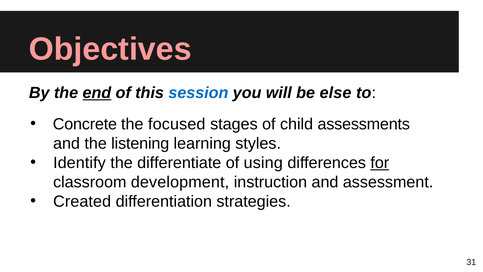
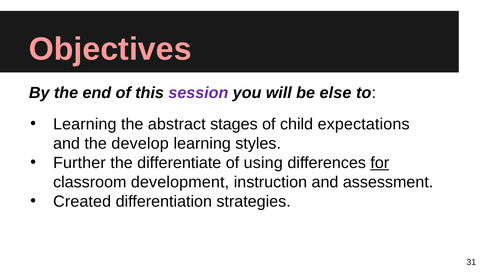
end underline: present -> none (97, 93)
session colour: blue -> purple (198, 93)
Concrete: Concrete -> Learning (85, 124)
focused: focused -> abstract (177, 124)
assessments: assessments -> expectations (364, 124)
listening: listening -> develop (140, 143)
Identify: Identify -> Further (79, 163)
